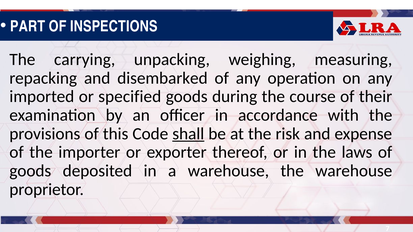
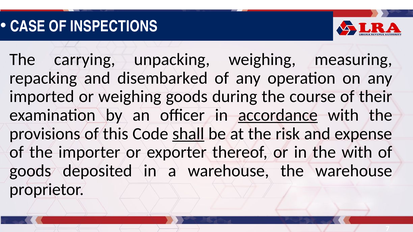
PART: PART -> CASE (28, 27)
or specified: specified -> weighing (130, 97)
accordance underline: none -> present (278, 115)
the laws: laws -> with (357, 152)
